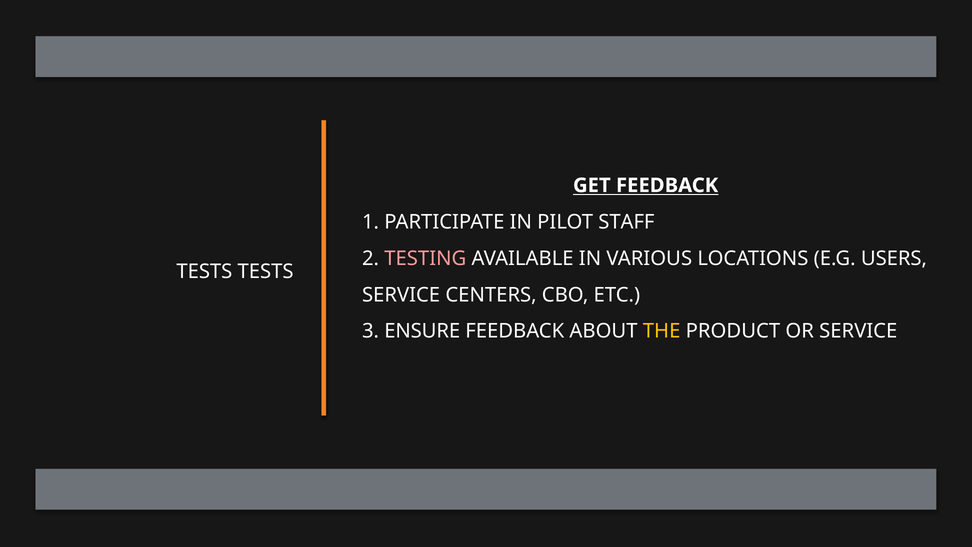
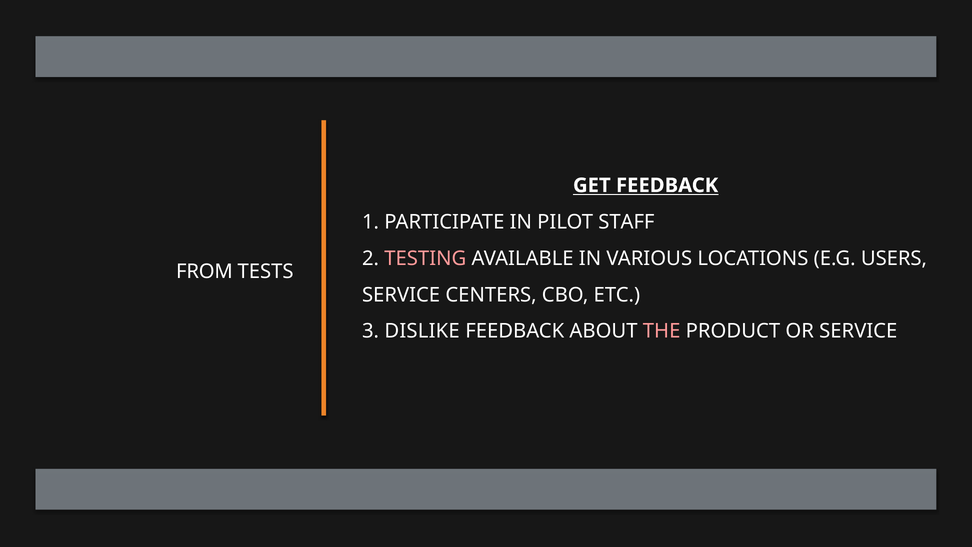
TESTS: TESTS -> FROM (204, 272)
ENSURE: ENSURE -> DISLIKE (422, 331)
THE colour: yellow -> pink (662, 331)
